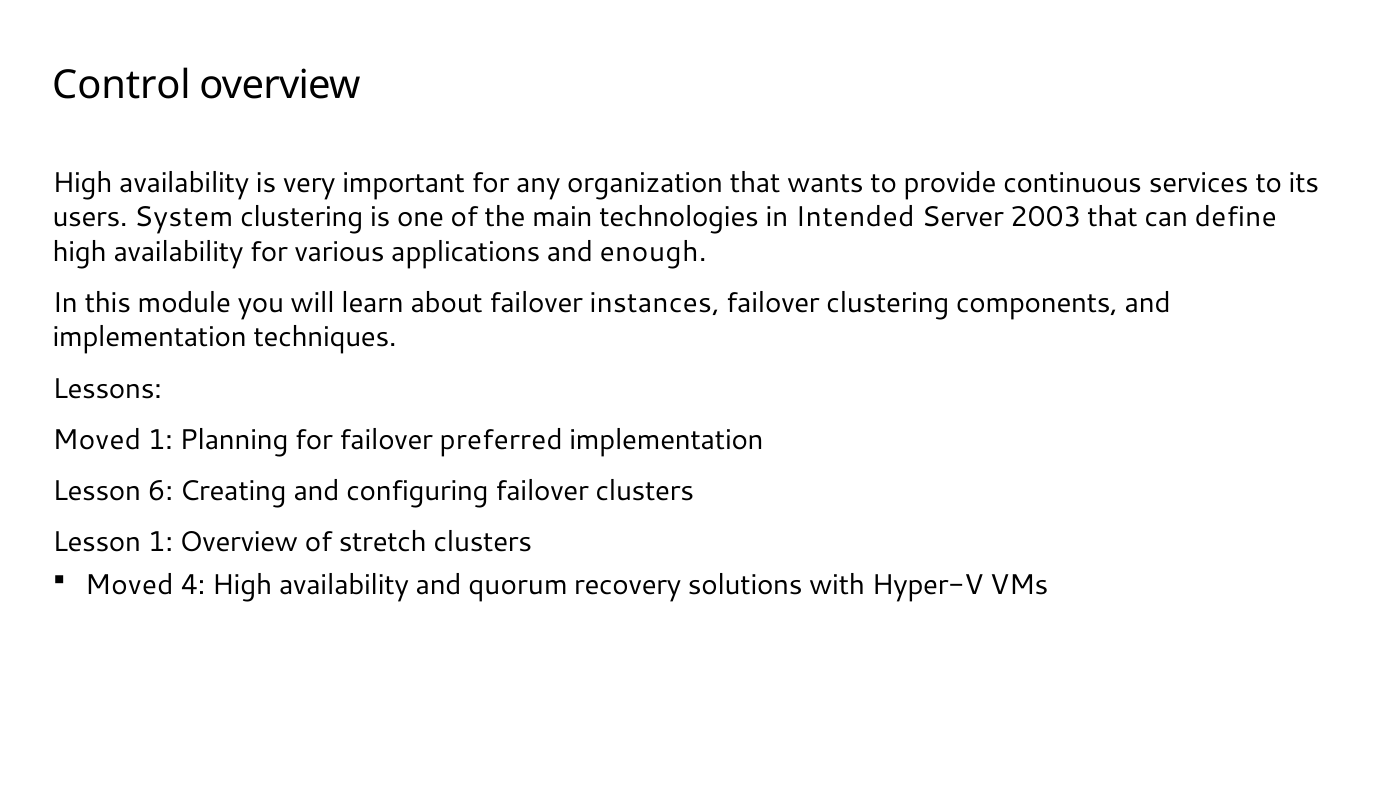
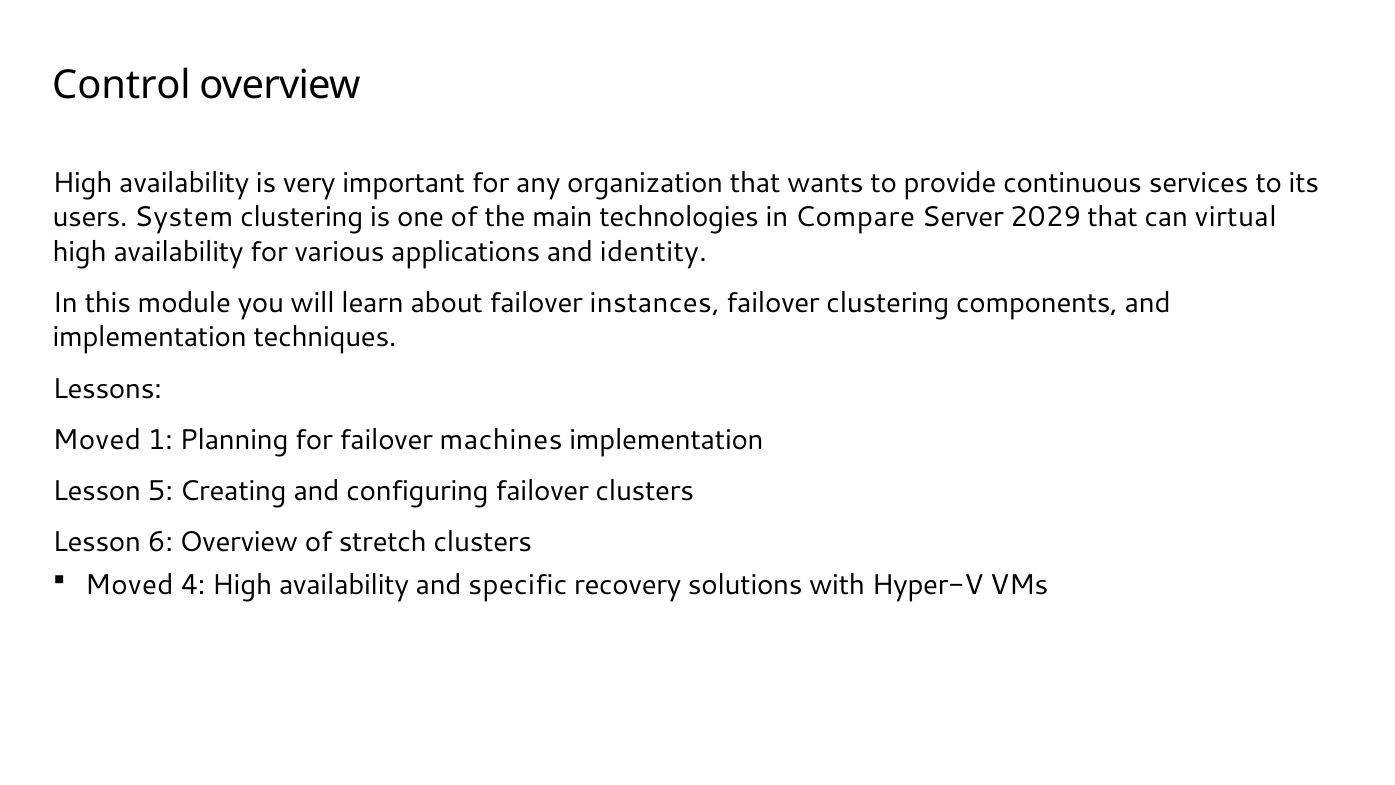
Intended: Intended -> Compare (855, 217)
2003: 2003 -> 2029 (1046, 217)
define: define -> virtual (1236, 217)
enough: enough -> identity (653, 252)
preferred: preferred -> machines (501, 440)
6: 6 -> 5 (161, 491)
Lesson 1: 1 -> 6 (161, 542)
quorum: quorum -> specific (518, 585)
